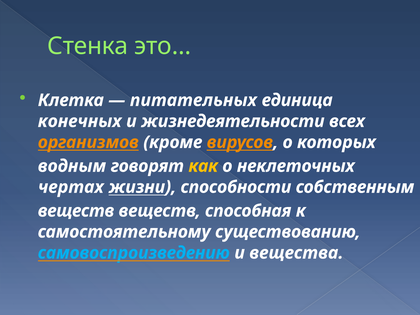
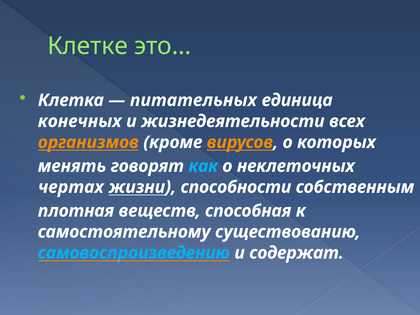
Стенка: Стенка -> Клетке (88, 46)
водным: водным -> менять (72, 166)
как colour: yellow -> light blue (203, 166)
веществ: веществ -> плотная (76, 211)
вещества: вещества -> содержат (297, 253)
